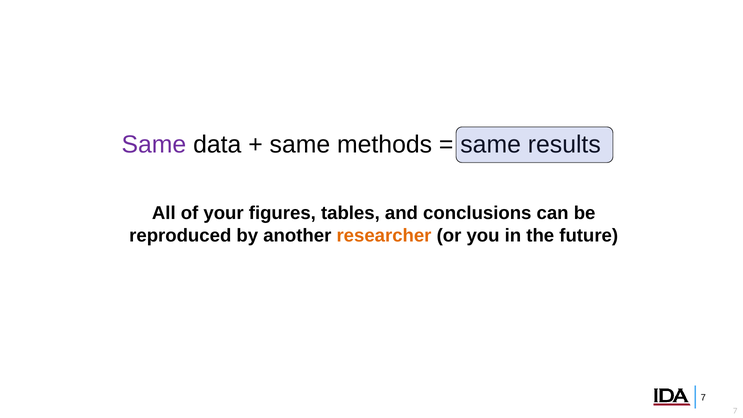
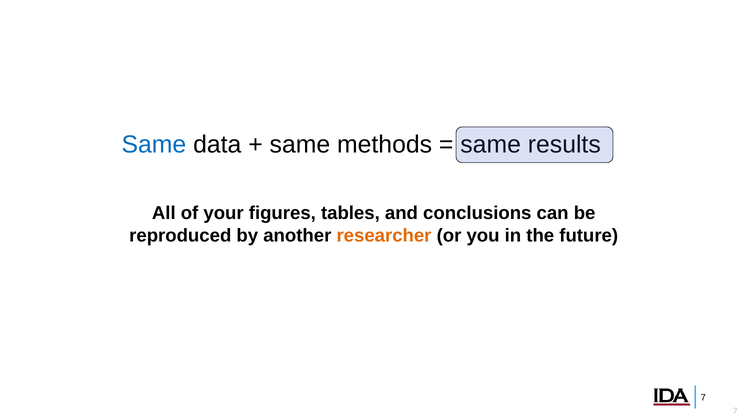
Same colour: purple -> blue (154, 145)
